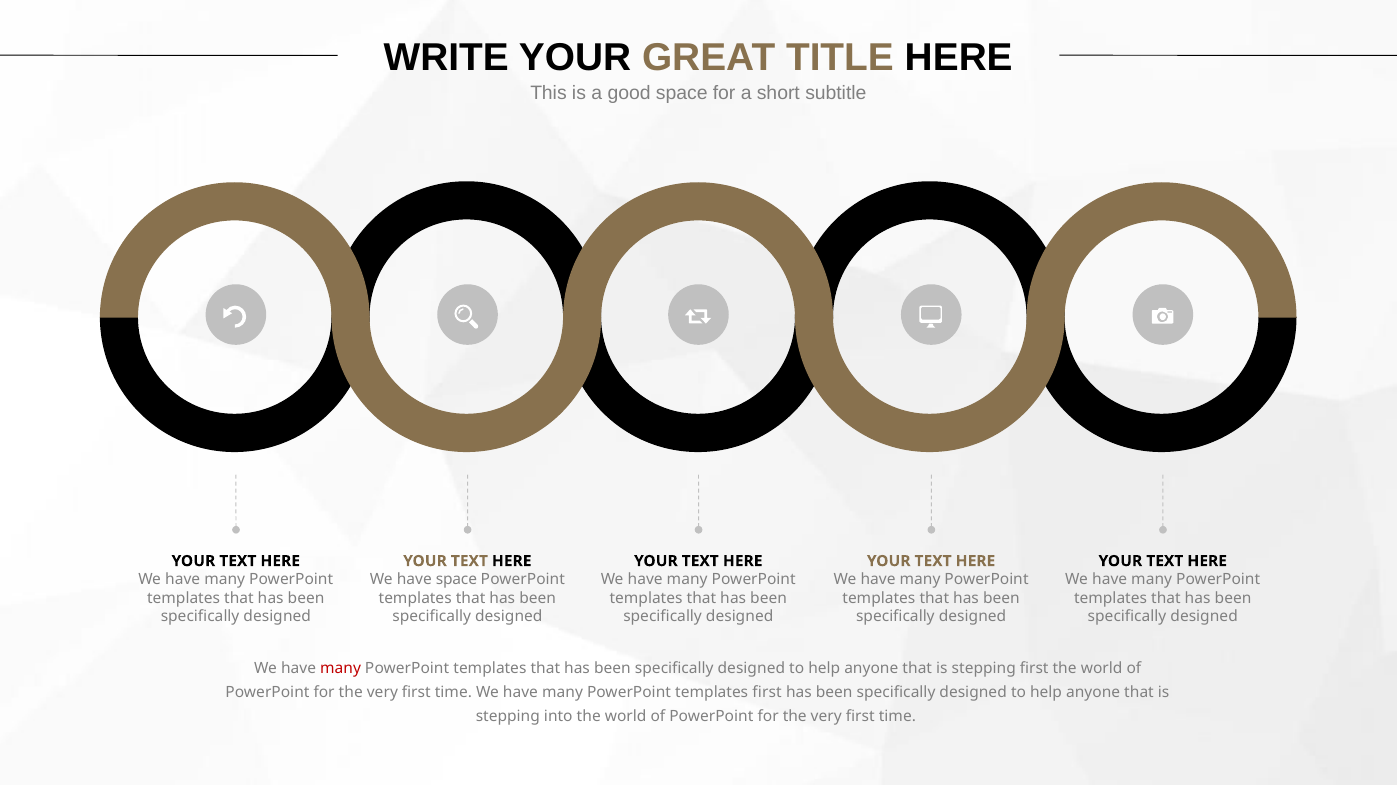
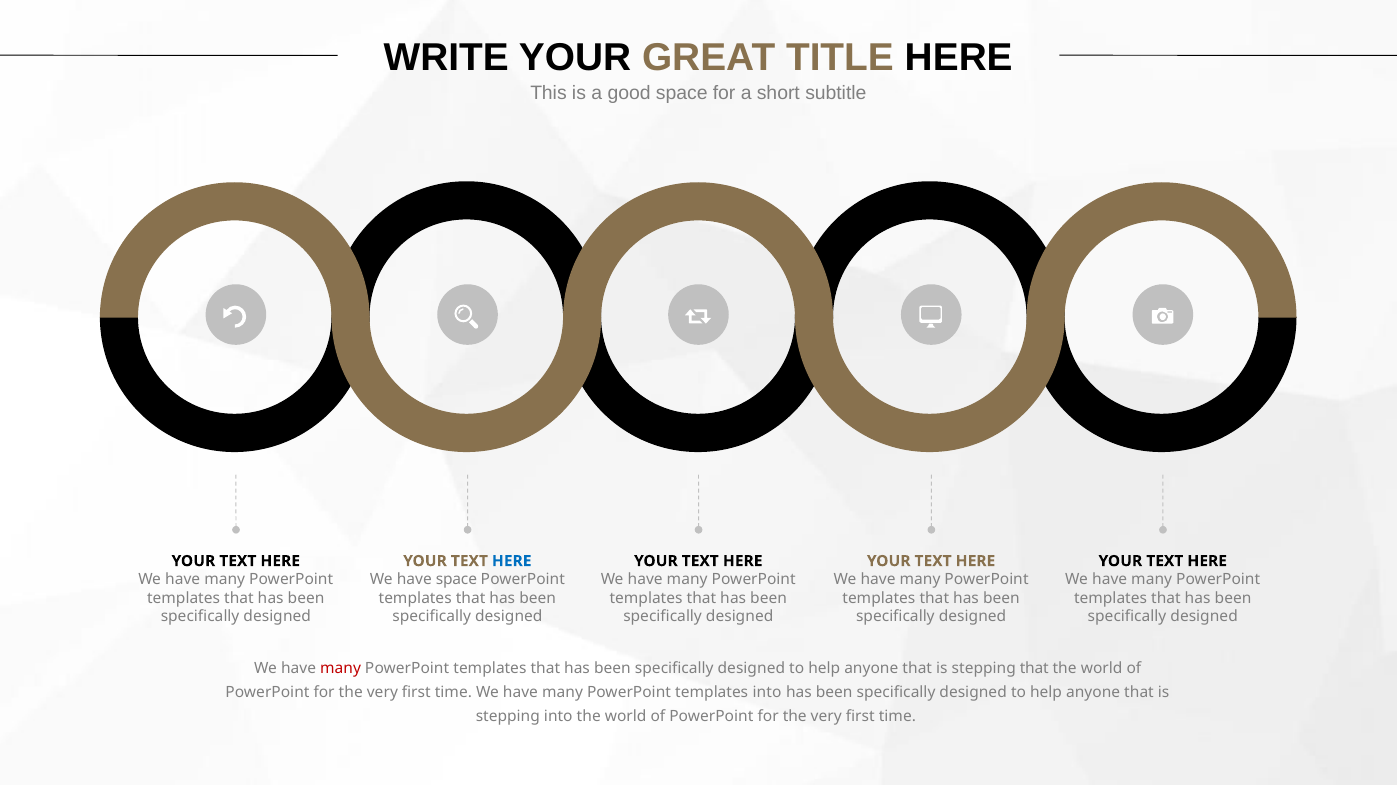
HERE colour: black -> blue (512, 561)
stepping first: first -> that (1034, 669)
templates first: first -> into (767, 693)
